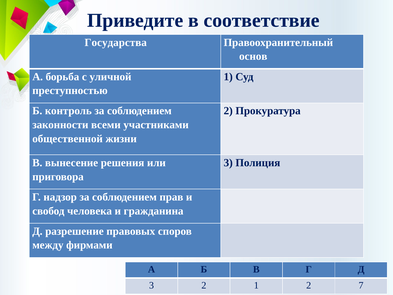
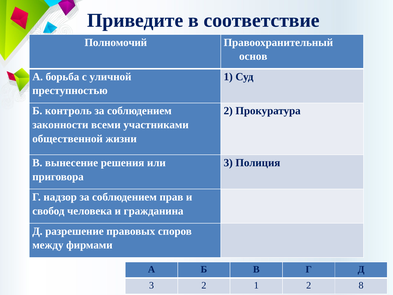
Государства: Государства -> Полномочий (116, 42)
7: 7 -> 8 (361, 285)
